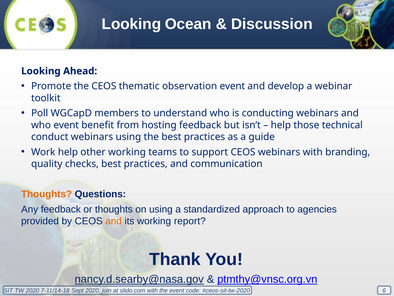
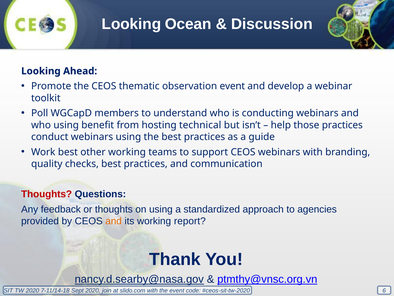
who event: event -> using (66, 125)
hosting feedback: feedback -> technical (200, 125)
those technical: technical -> practices (342, 125)
Work help: help -> best (68, 152)
Thoughts colour: orange -> red (47, 194)
